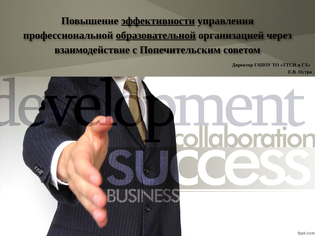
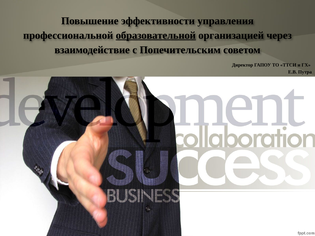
эффективности underline: present -> none (158, 21)
